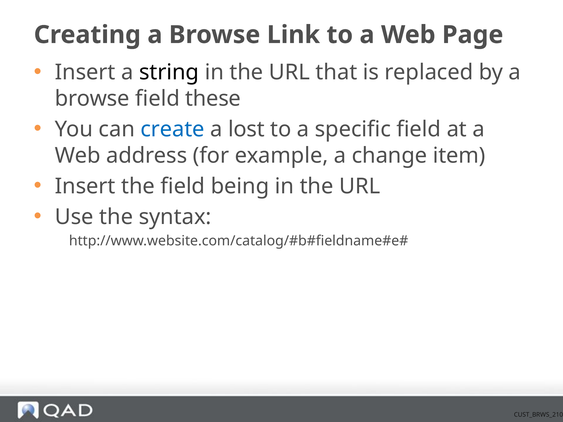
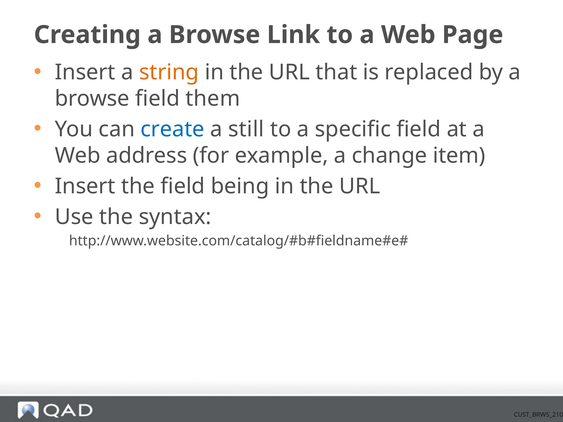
string colour: black -> orange (169, 72)
these: these -> them (213, 99)
lost: lost -> still (246, 129)
